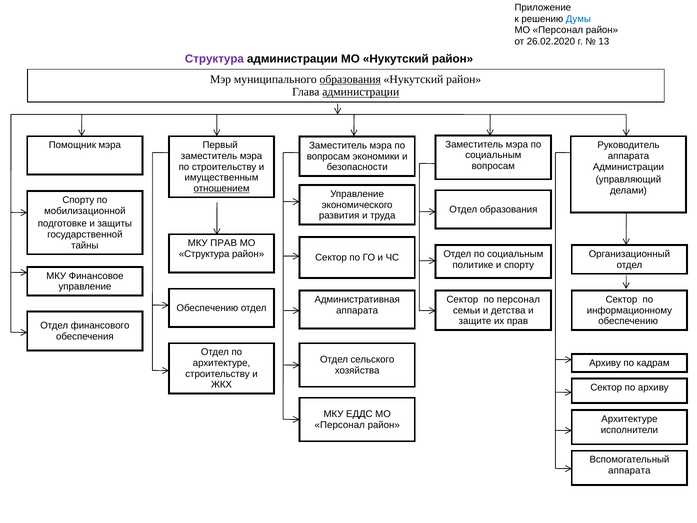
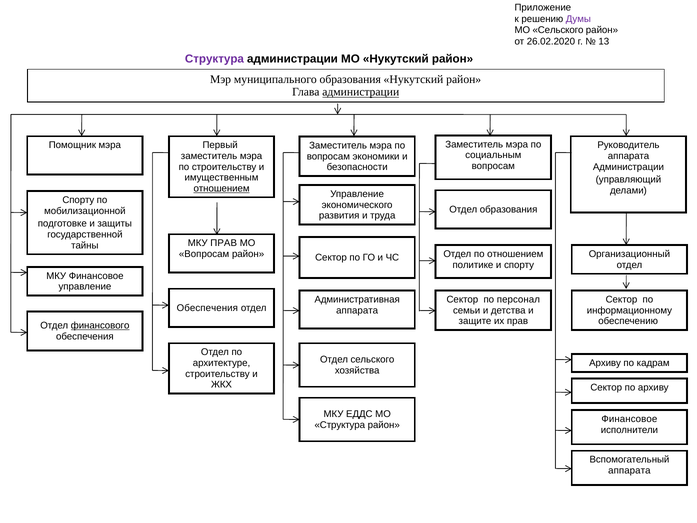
Думы colour: blue -> purple (578, 19)
Персонал: Персонал -> Сельского (558, 30)
образования underline: present -> none (350, 79)
Структура: Структура -> Вопросам (204, 254)
Отдел по социальным: социальным -> отношением (515, 254)
Обеспечению: Обеспечению -> Обеспечения (207, 308)
финансового underline: none -> present (100, 326)
Архитектуре: Архитектуре -> Финансовое (629, 419)
Персонал: Персонал -> Структура (340, 425)
